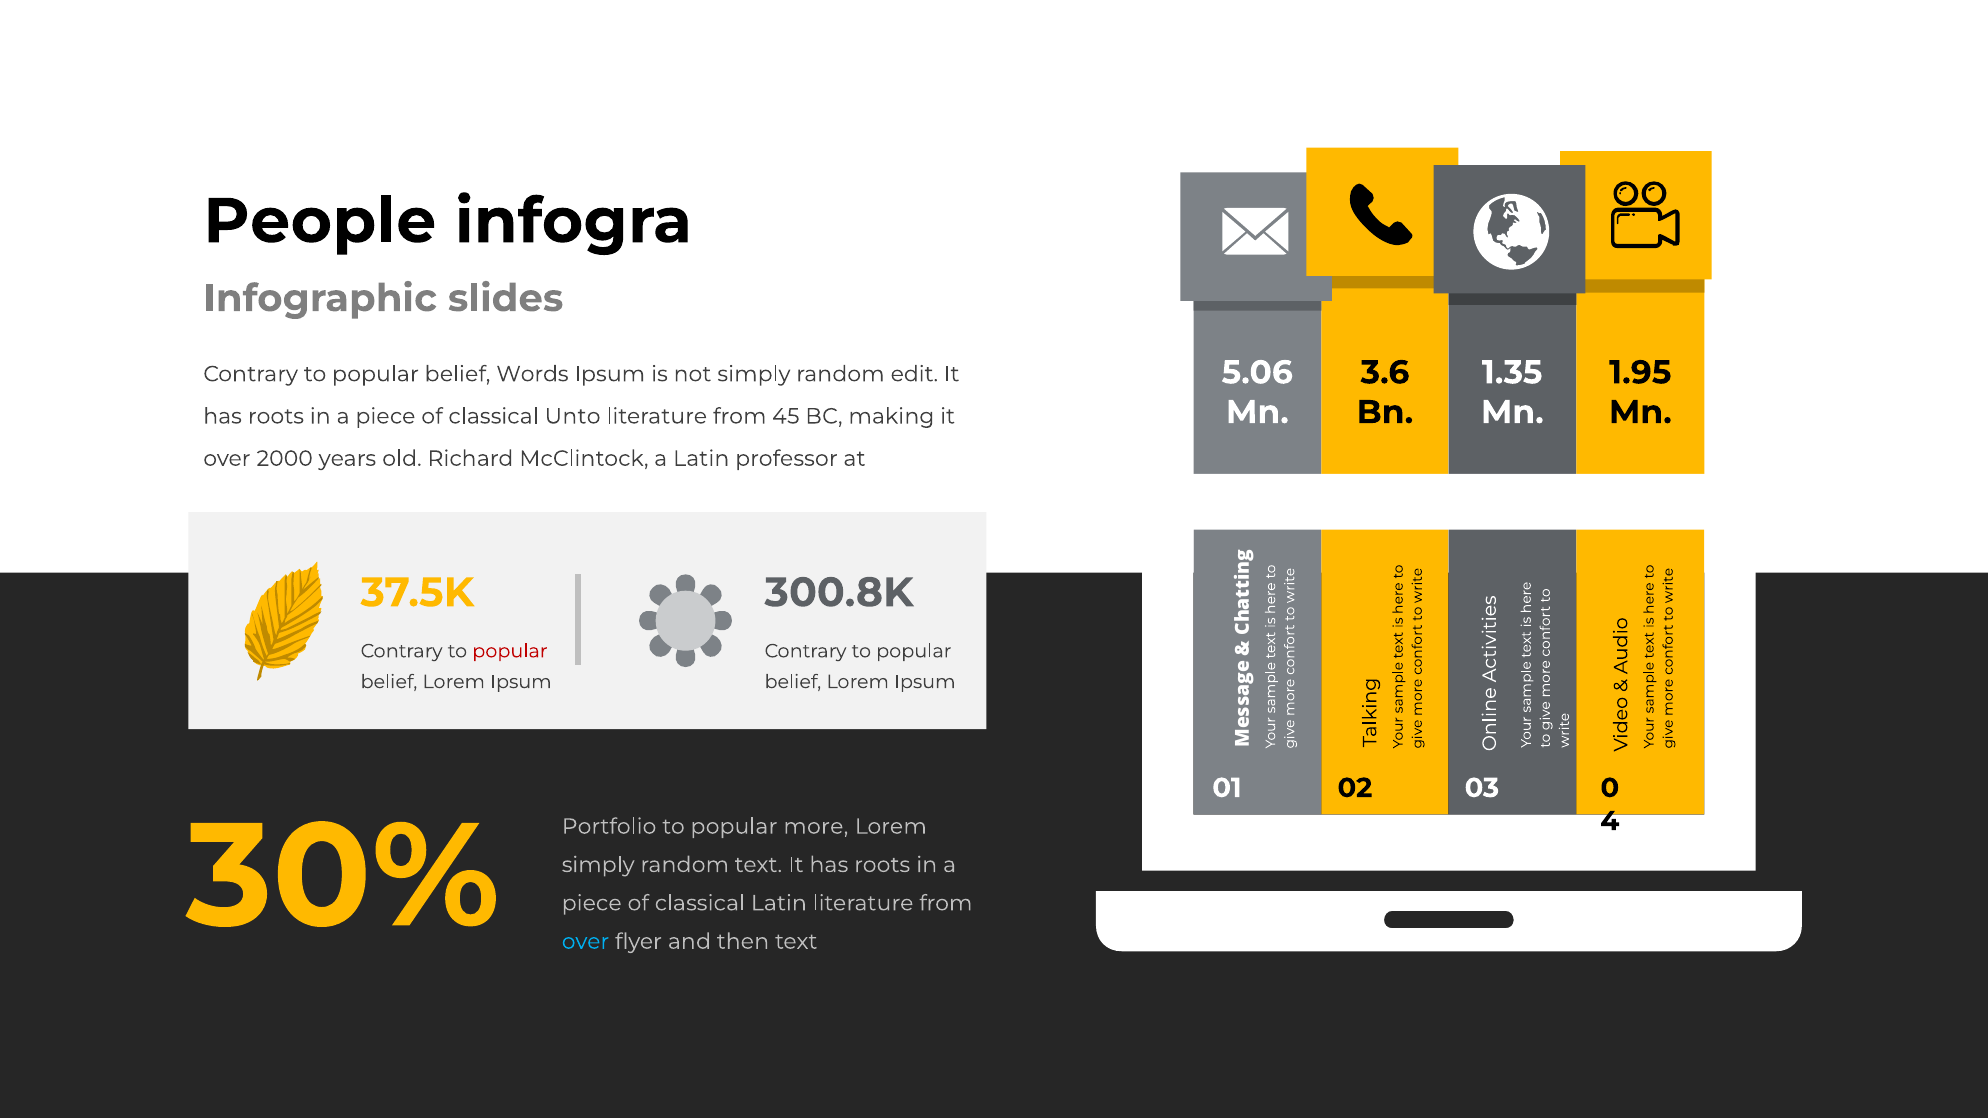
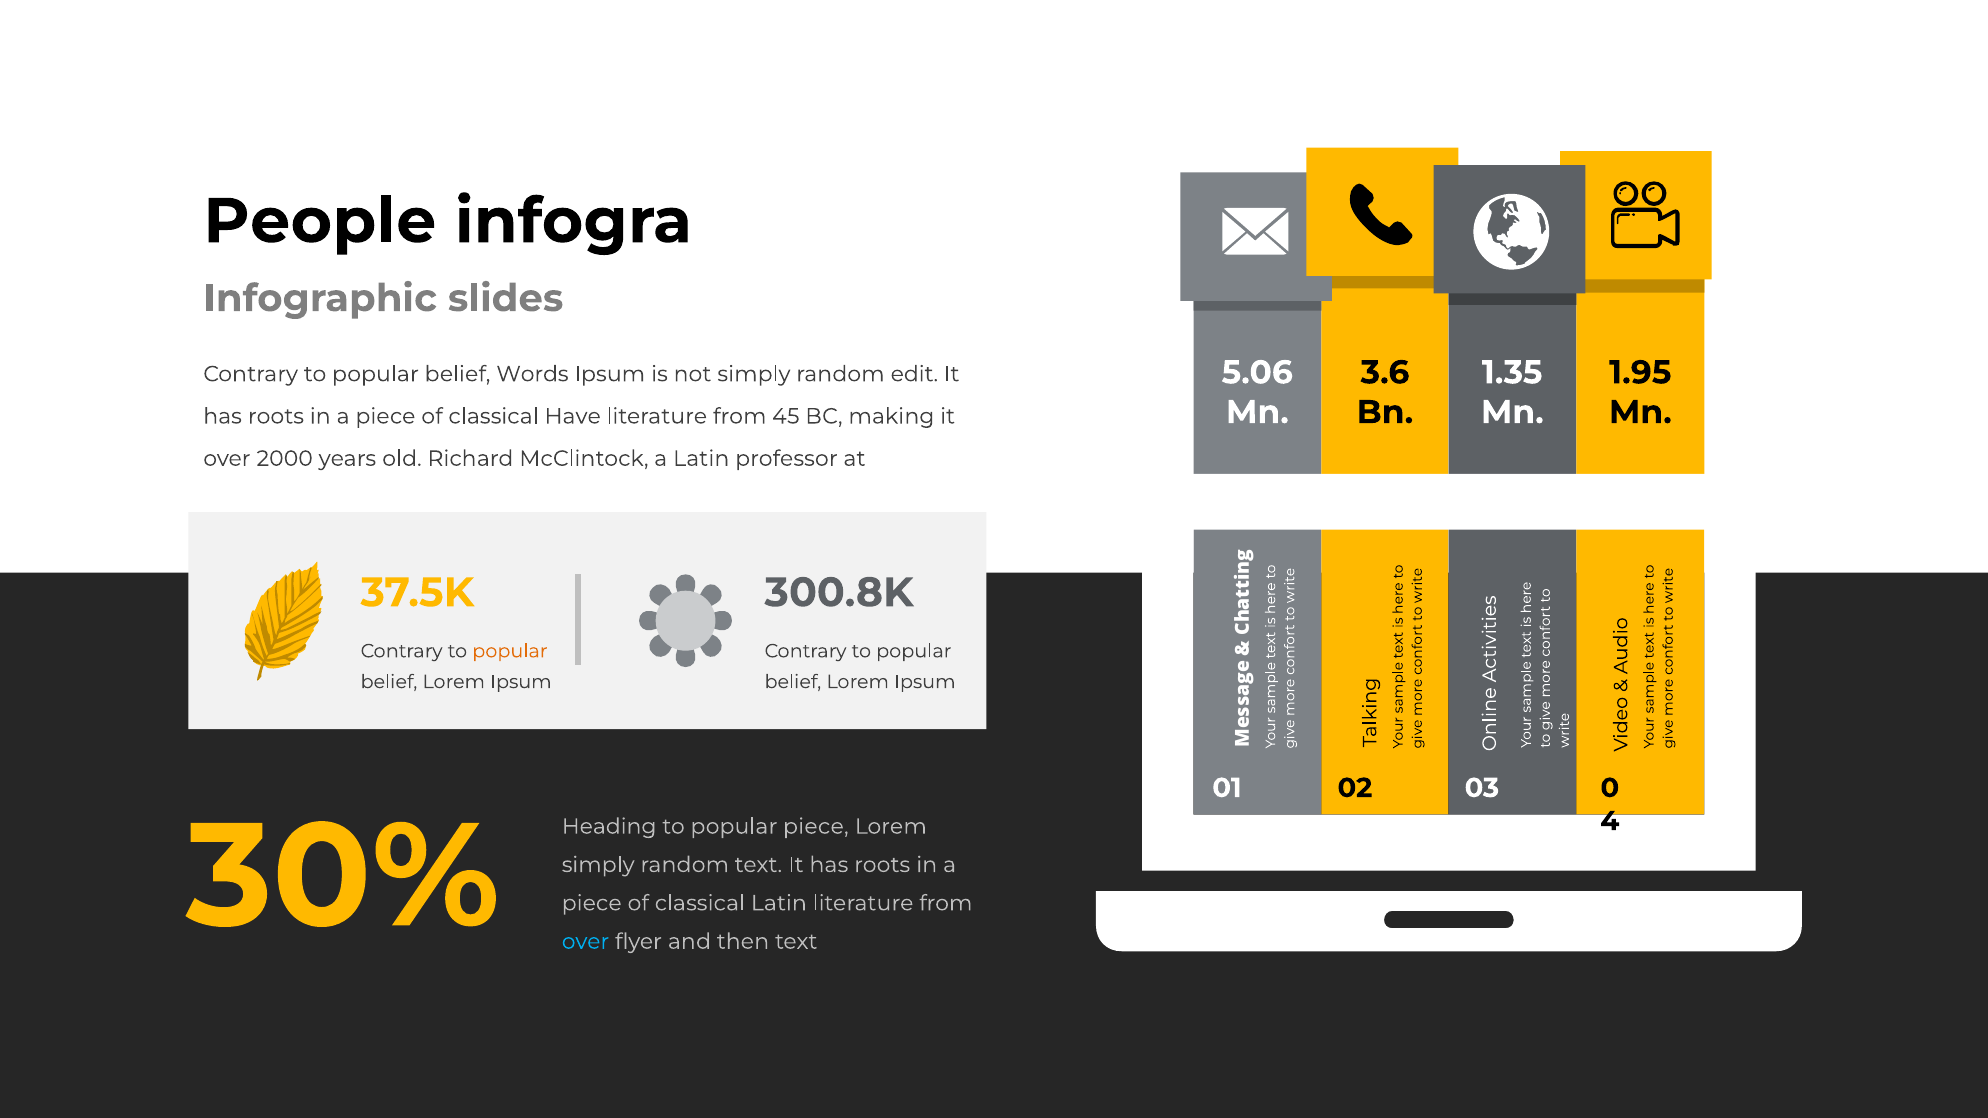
Unto: Unto -> Have (573, 416)
popular colour: red -> orange (510, 651)
Portfolio: Portfolio -> Heading (609, 827)
popular more: more -> piece (816, 827)
